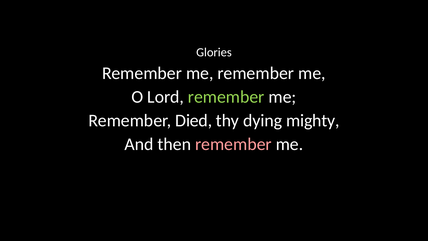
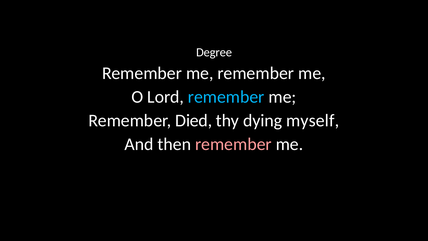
Glories: Glories -> Degree (214, 52)
remember colour: light green -> light blue (226, 97)
mighty: mighty -> myself (313, 120)
